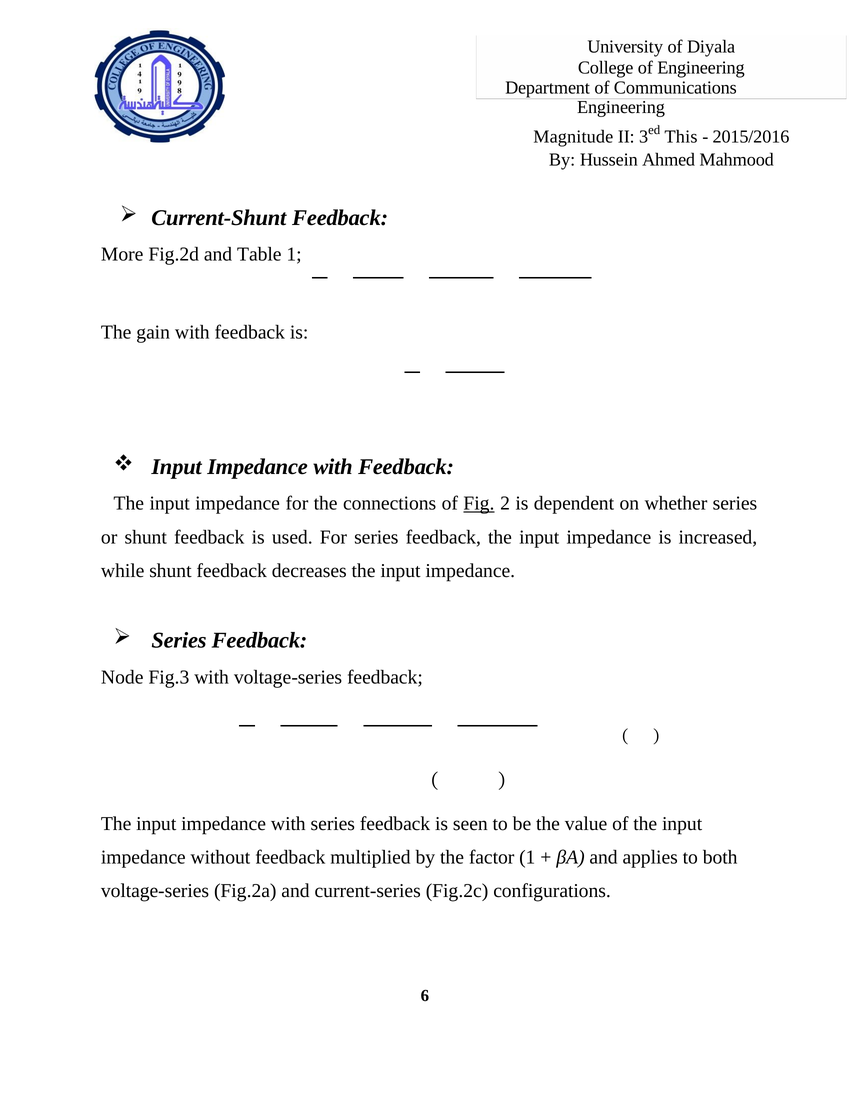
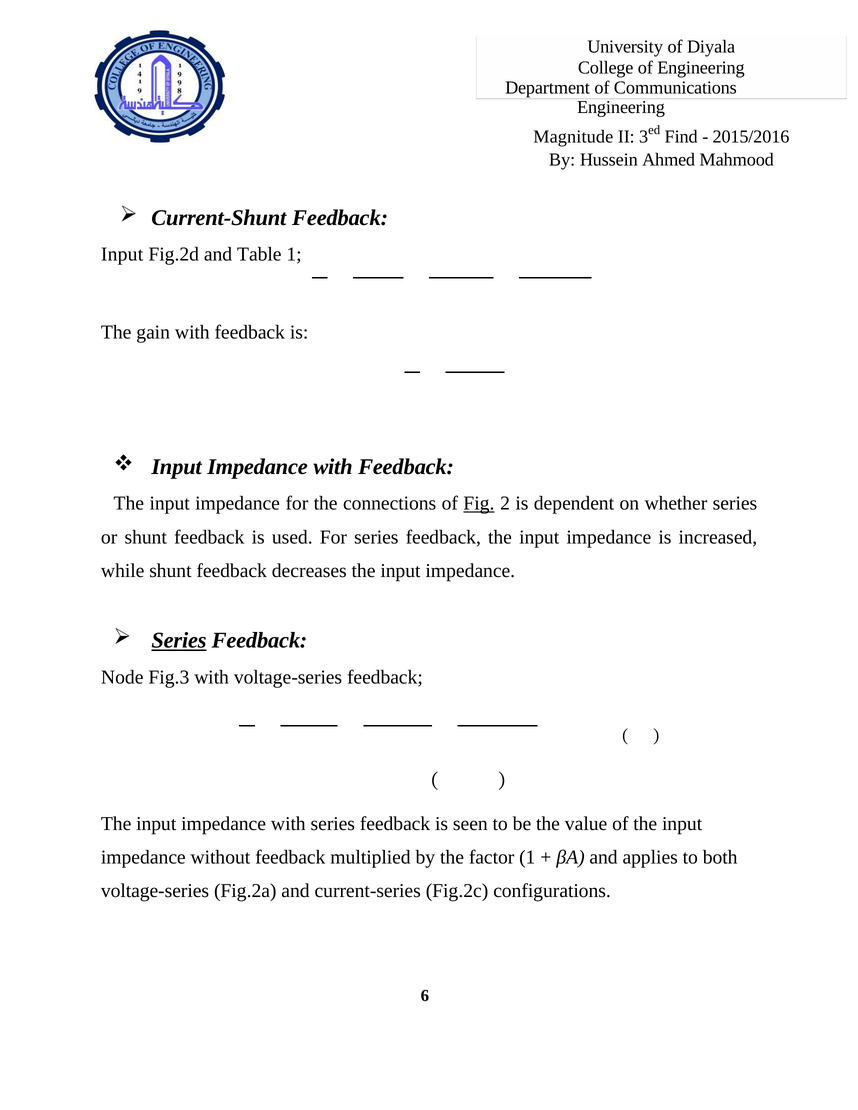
This: This -> Find (681, 137)
More: More -> Input (122, 254)
Series underline: none -> present (179, 641)
